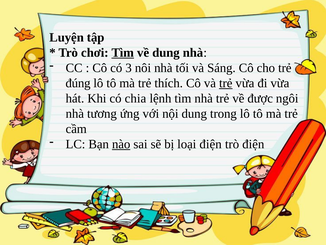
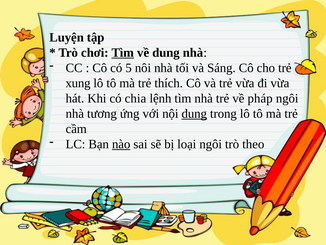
3: 3 -> 5 (129, 68)
đúng: đúng -> xung (78, 83)
trẻ underline: present -> none (226, 83)
được: được -> pháp (260, 98)
dung underline: none -> present (194, 113)
loại điện: điện -> ngôi (211, 144)
trò điện: điện -> theo (253, 144)
